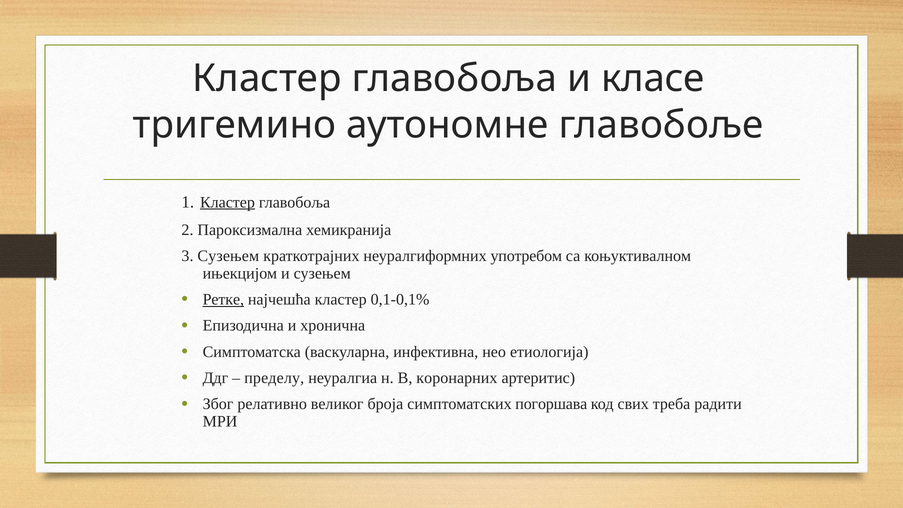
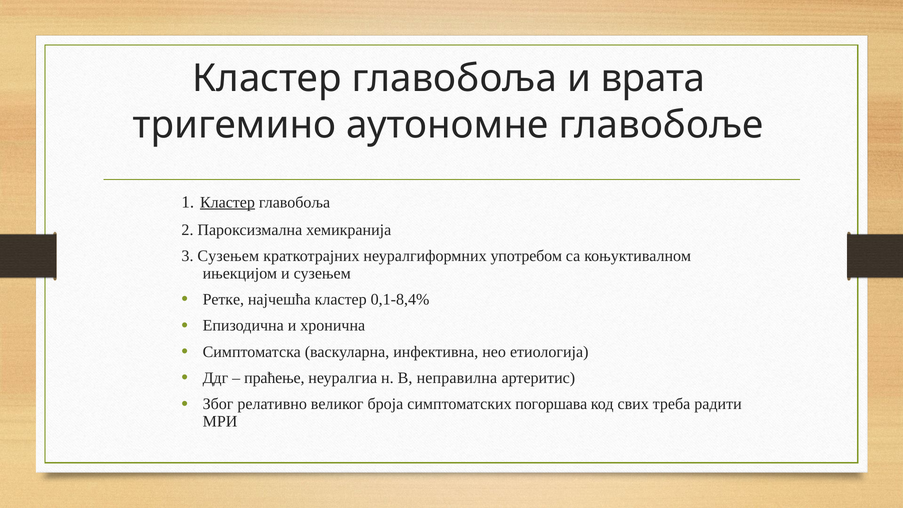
класе: класе -> врата (653, 79)
Ретке underline: present -> none (223, 299)
0,1-0,1%: 0,1-0,1% -> 0,1-8,4% (400, 299)
пределу: пределу -> праћење (274, 378)
коронарних: коронарних -> неправилна (457, 378)
